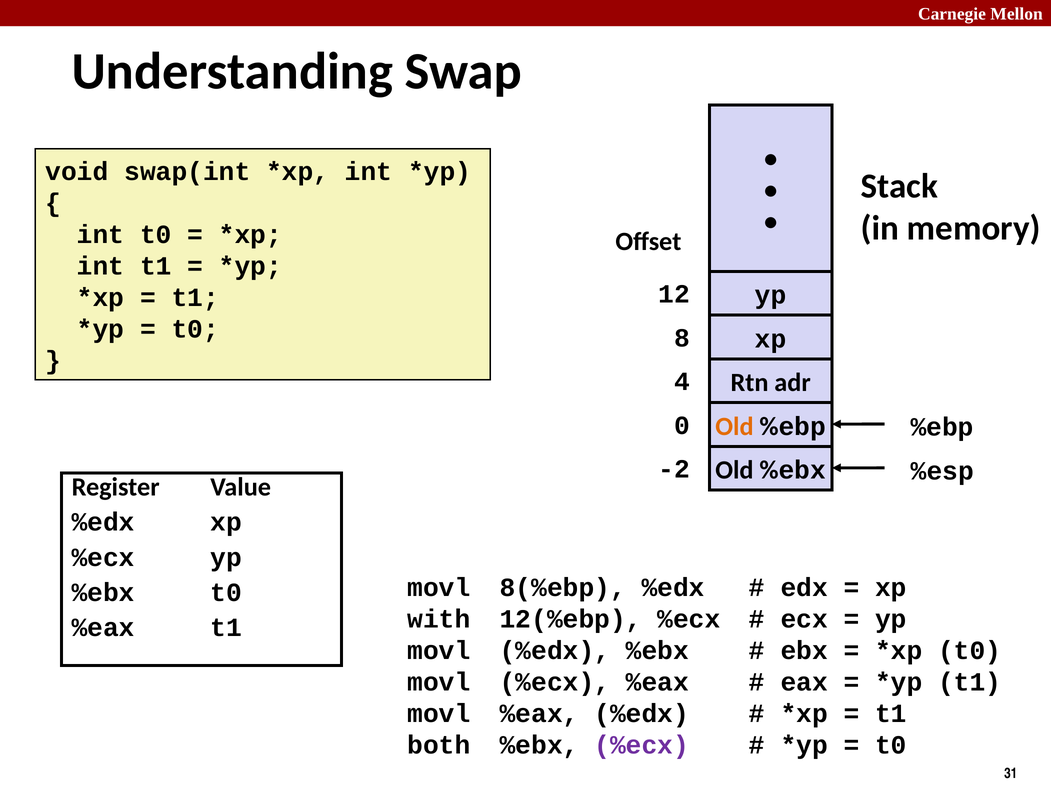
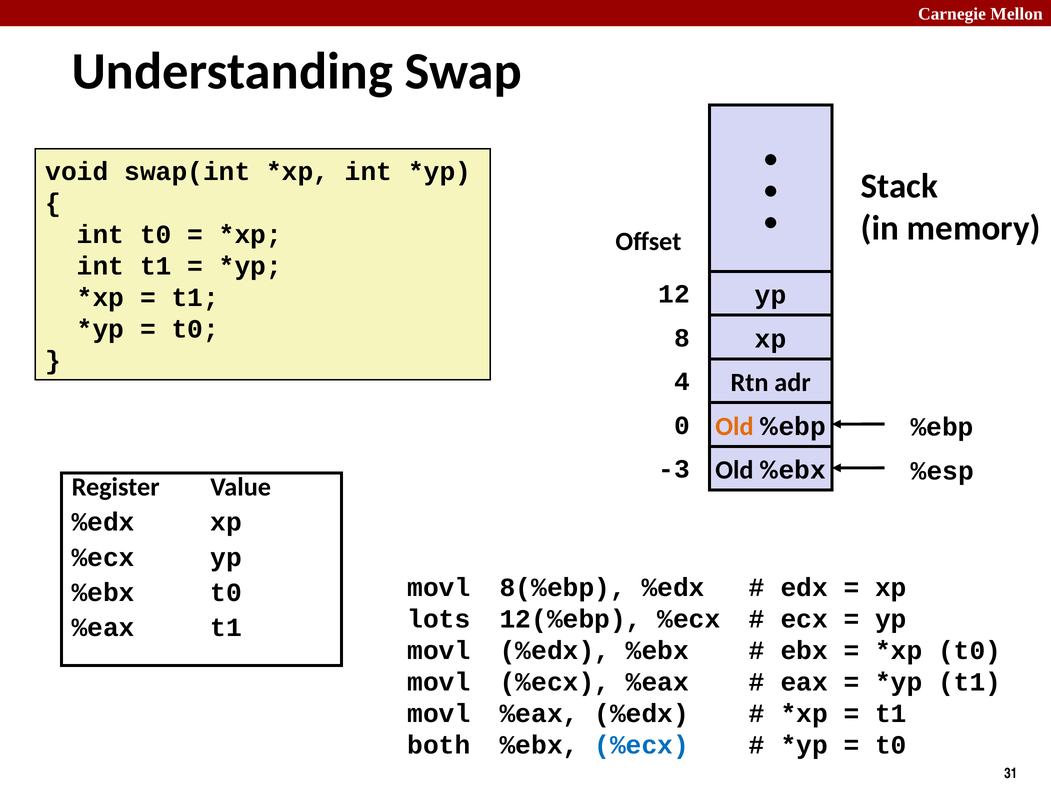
-2: -2 -> -3 (674, 469)
with: with -> lots (439, 619)
%ecx colour: purple -> blue (642, 745)
